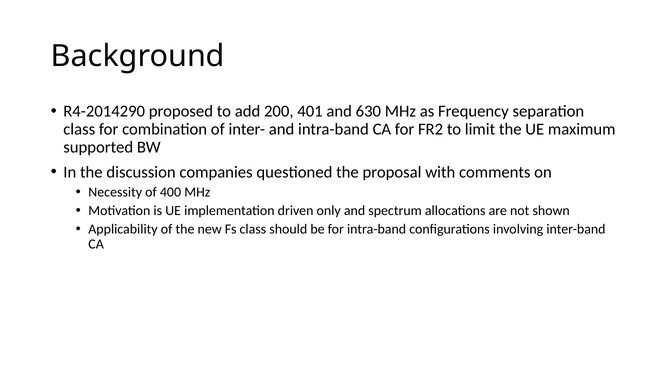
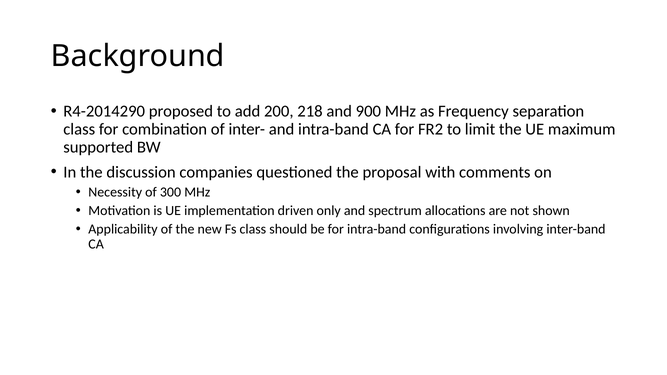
401: 401 -> 218 (310, 111)
630: 630 -> 900 (368, 111)
400: 400 -> 300 (170, 192)
